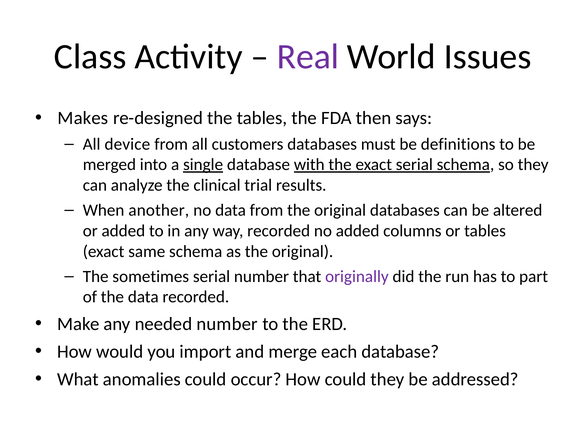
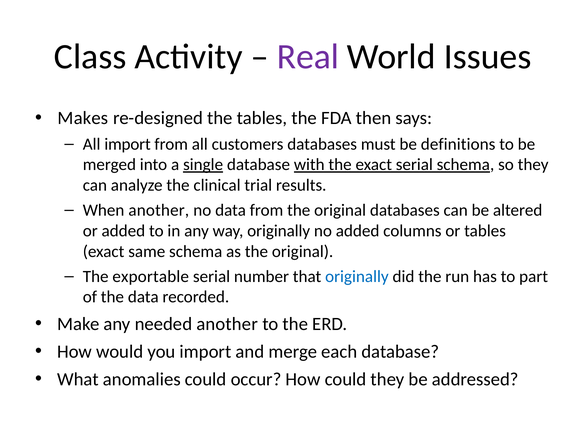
All device: device -> import (128, 144)
way recorded: recorded -> originally (279, 231)
sometimes: sometimes -> exportable (151, 276)
originally colour: purple -> blue (357, 276)
needed number: number -> another (227, 323)
